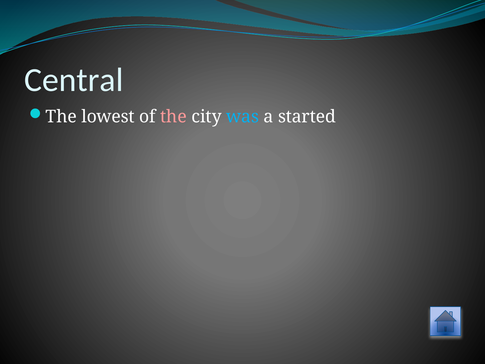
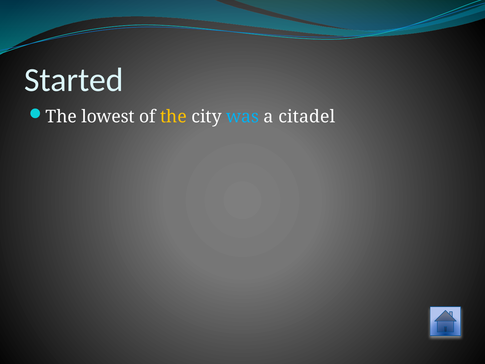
Central: Central -> Started (74, 80)
the colour: pink -> yellow (173, 117)
started: started -> citadel (307, 117)
